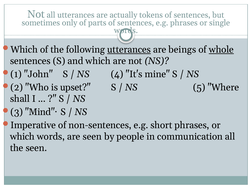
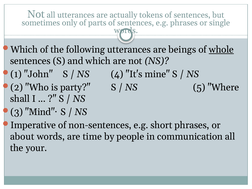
utterances underline: present -> none (129, 50)
upset: upset -> party (75, 87)
which: which -> about (22, 137)
are seen: seen -> time (92, 137)
the seen: seen -> your (36, 148)
